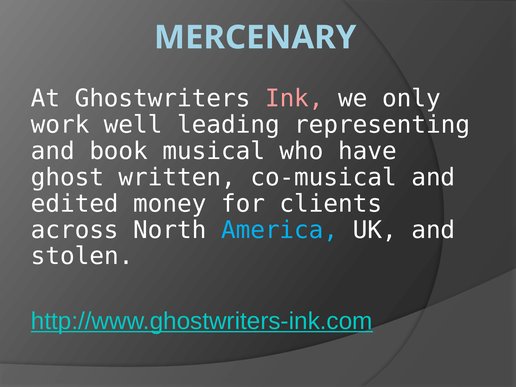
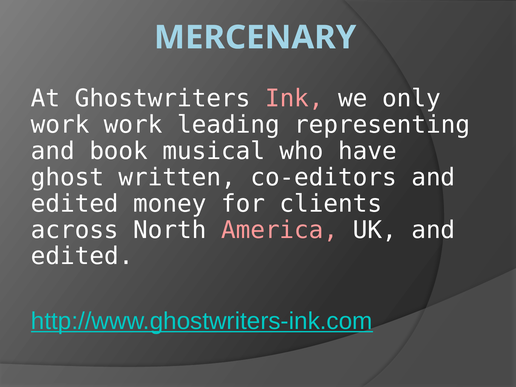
work well: well -> work (133, 125)
co-musical: co-musical -> co-editors (324, 177)
America colour: light blue -> pink (280, 230)
stolen: stolen -> edited (82, 256)
